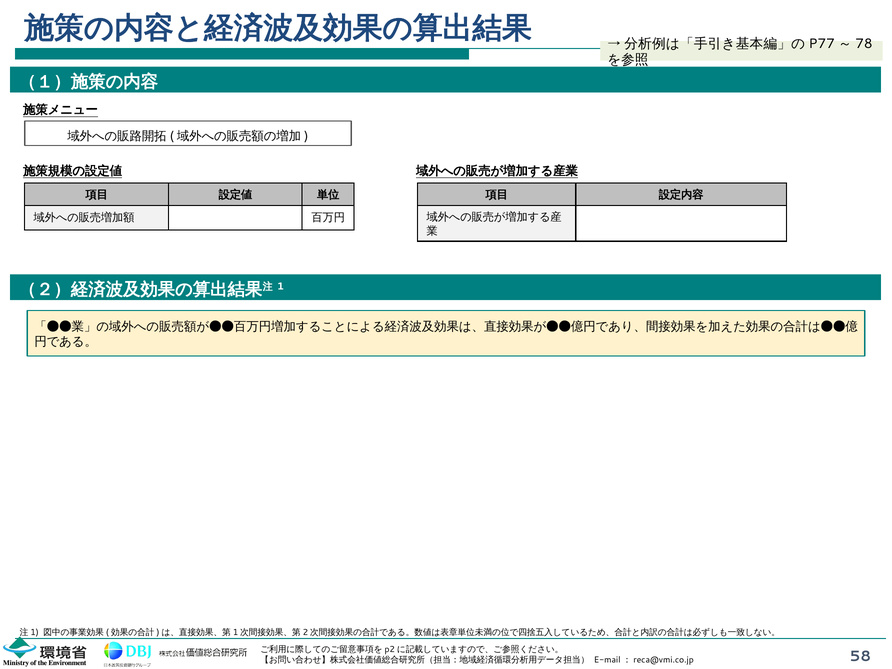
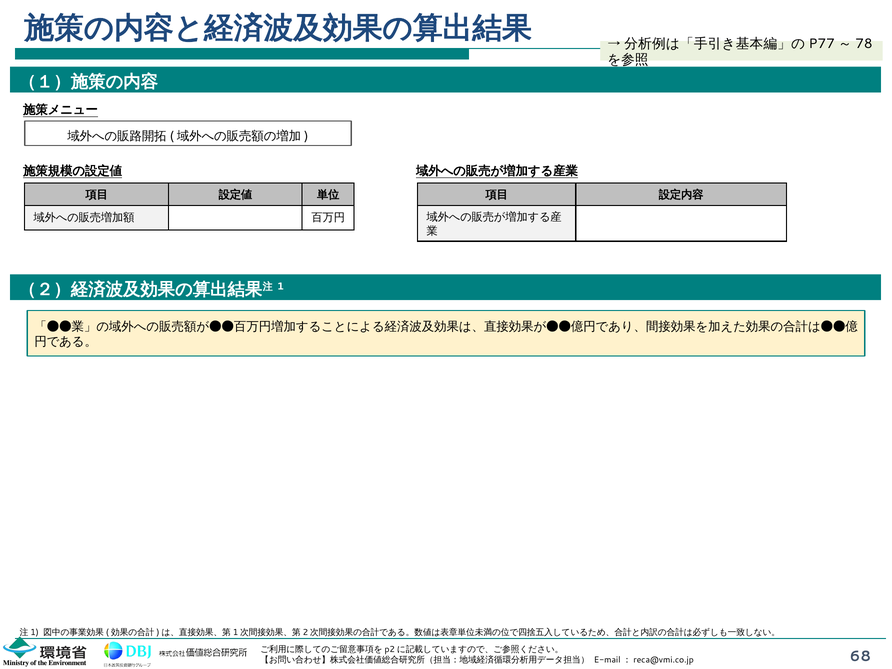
58: 58 -> 68 (860, 656)
